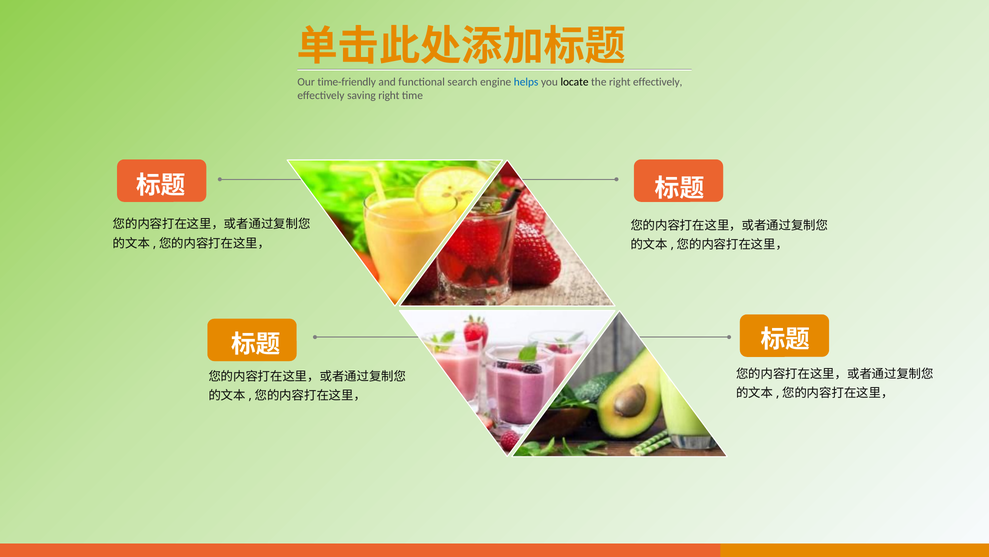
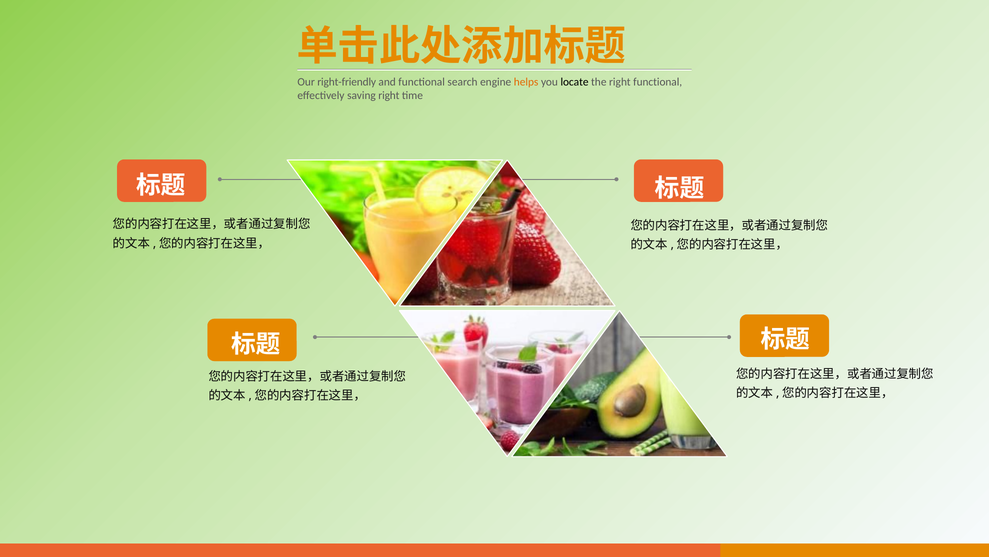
time-friendly: time-friendly -> right-friendly (347, 82)
helps colour: blue -> orange (526, 82)
right effectively: effectively -> functional (658, 82)
